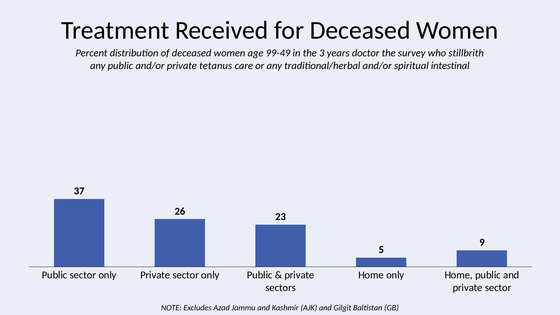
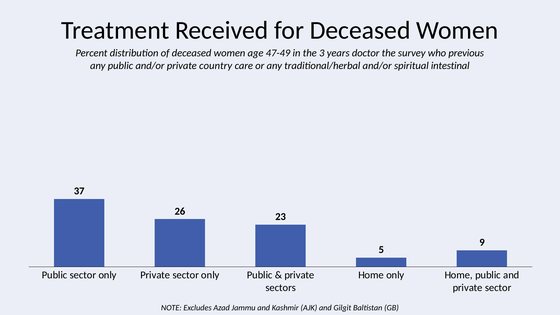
99-49: 99-49 -> 47-49 (278, 53)
stillbrith: stillbrith -> previous (466, 53)
tetanus: tetanus -> country (216, 66)
